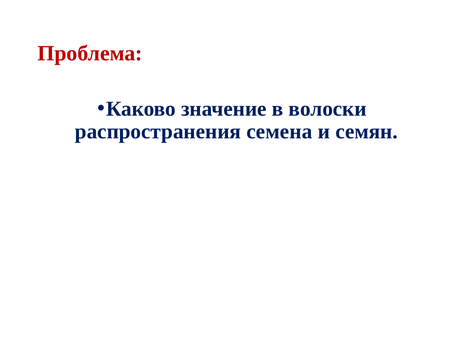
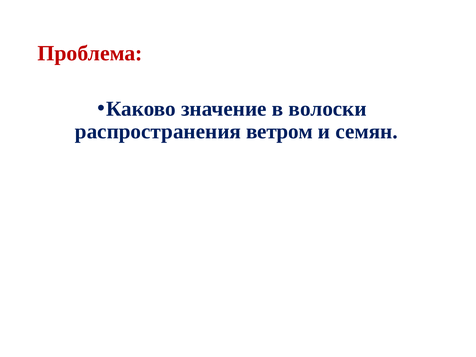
семена: семена -> ветром (280, 132)
